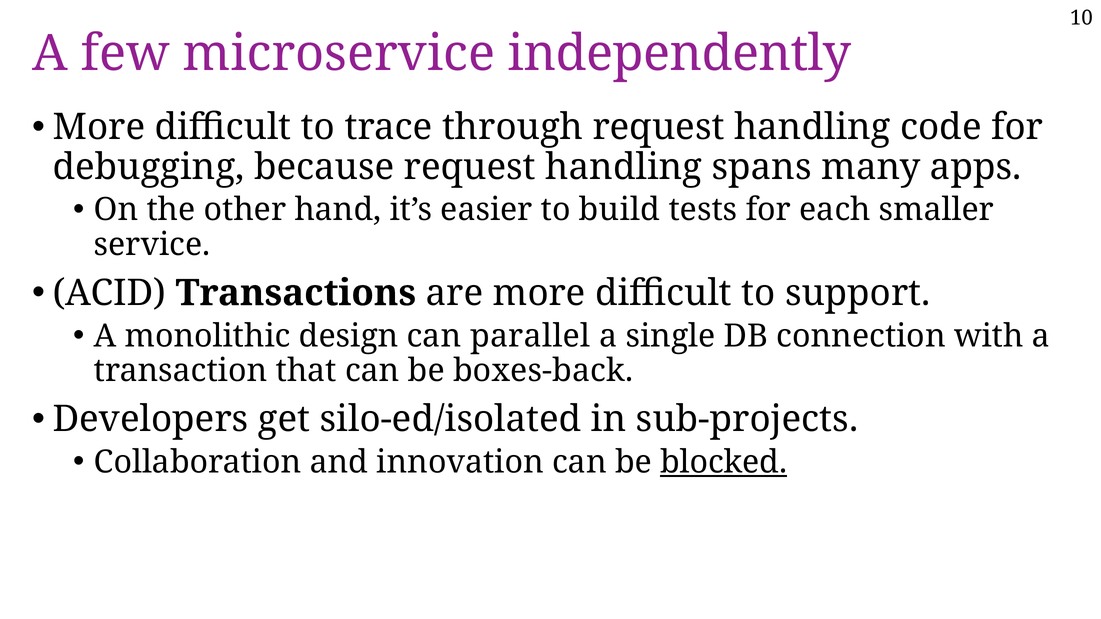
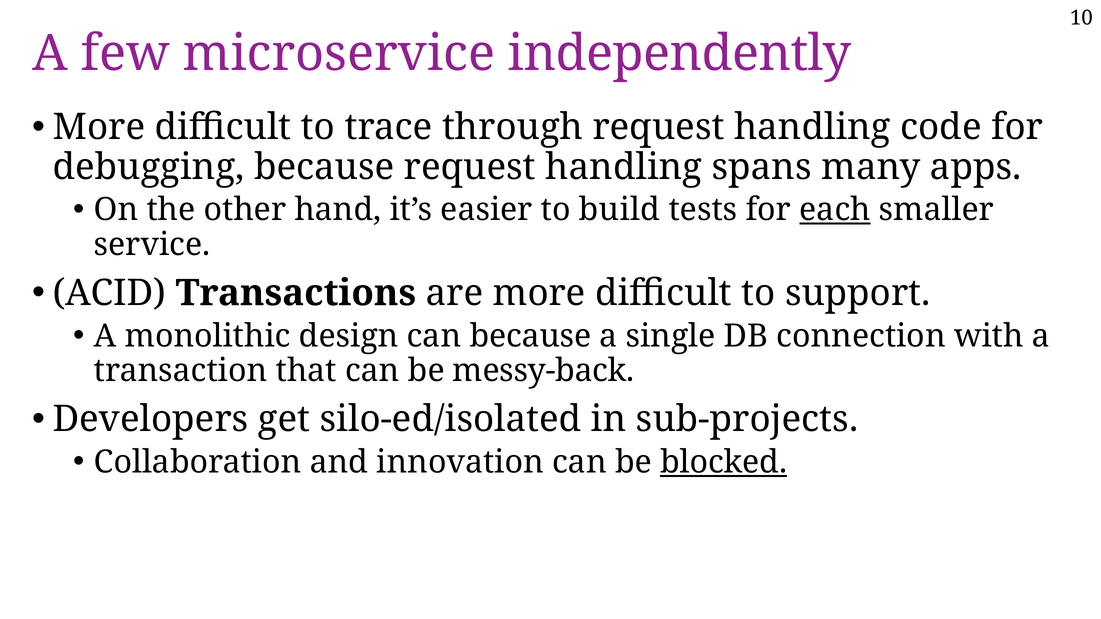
each underline: none -> present (835, 210)
can parallel: parallel -> because (530, 336)
boxes-back: boxes-back -> messy-back (543, 371)
